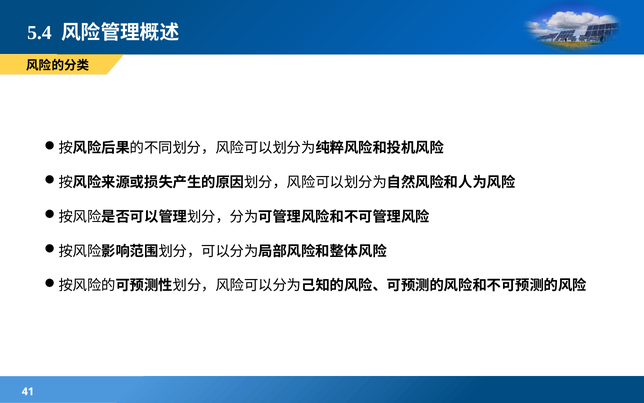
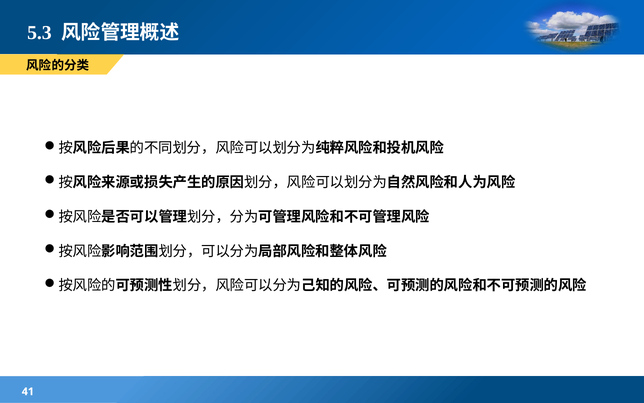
5.4: 5.4 -> 5.3 (39, 33)
